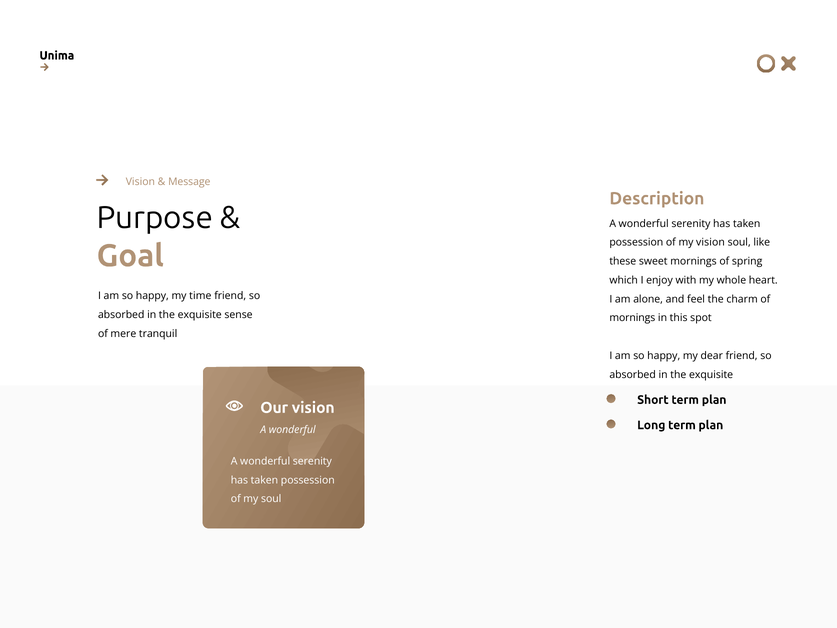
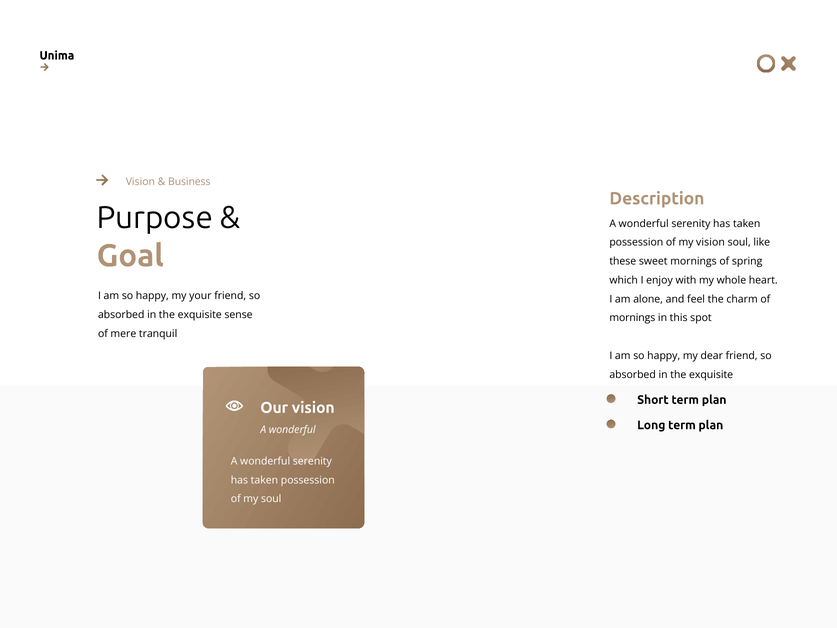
Message: Message -> Business (189, 182)
time: time -> your (200, 296)
